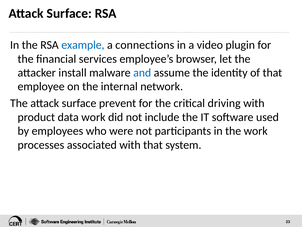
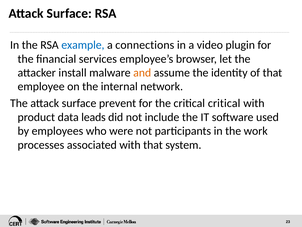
and colour: blue -> orange (142, 73)
critical driving: driving -> critical (224, 103)
data work: work -> leads (93, 117)
